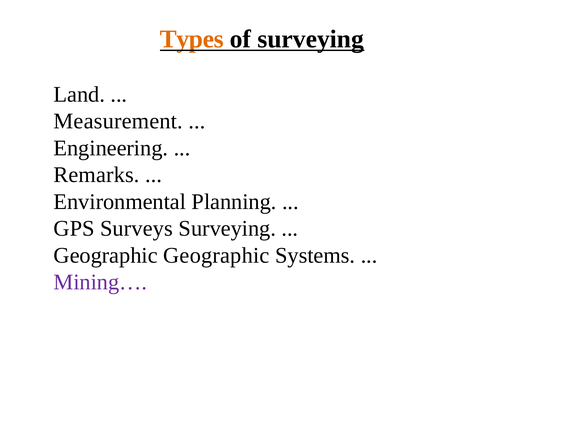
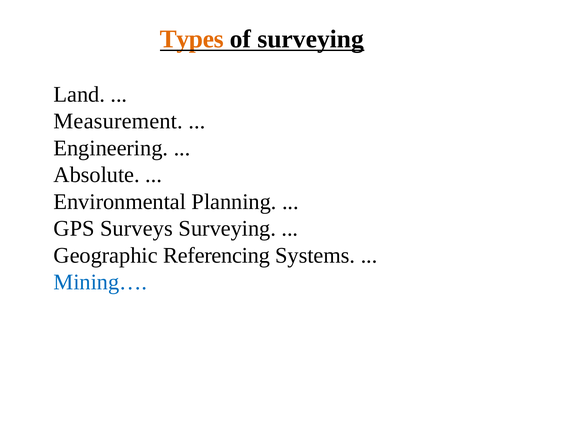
Remarks: Remarks -> Absolute (97, 175)
Geographic Geographic: Geographic -> Referencing (217, 256)
Mining… colour: purple -> blue (100, 282)
